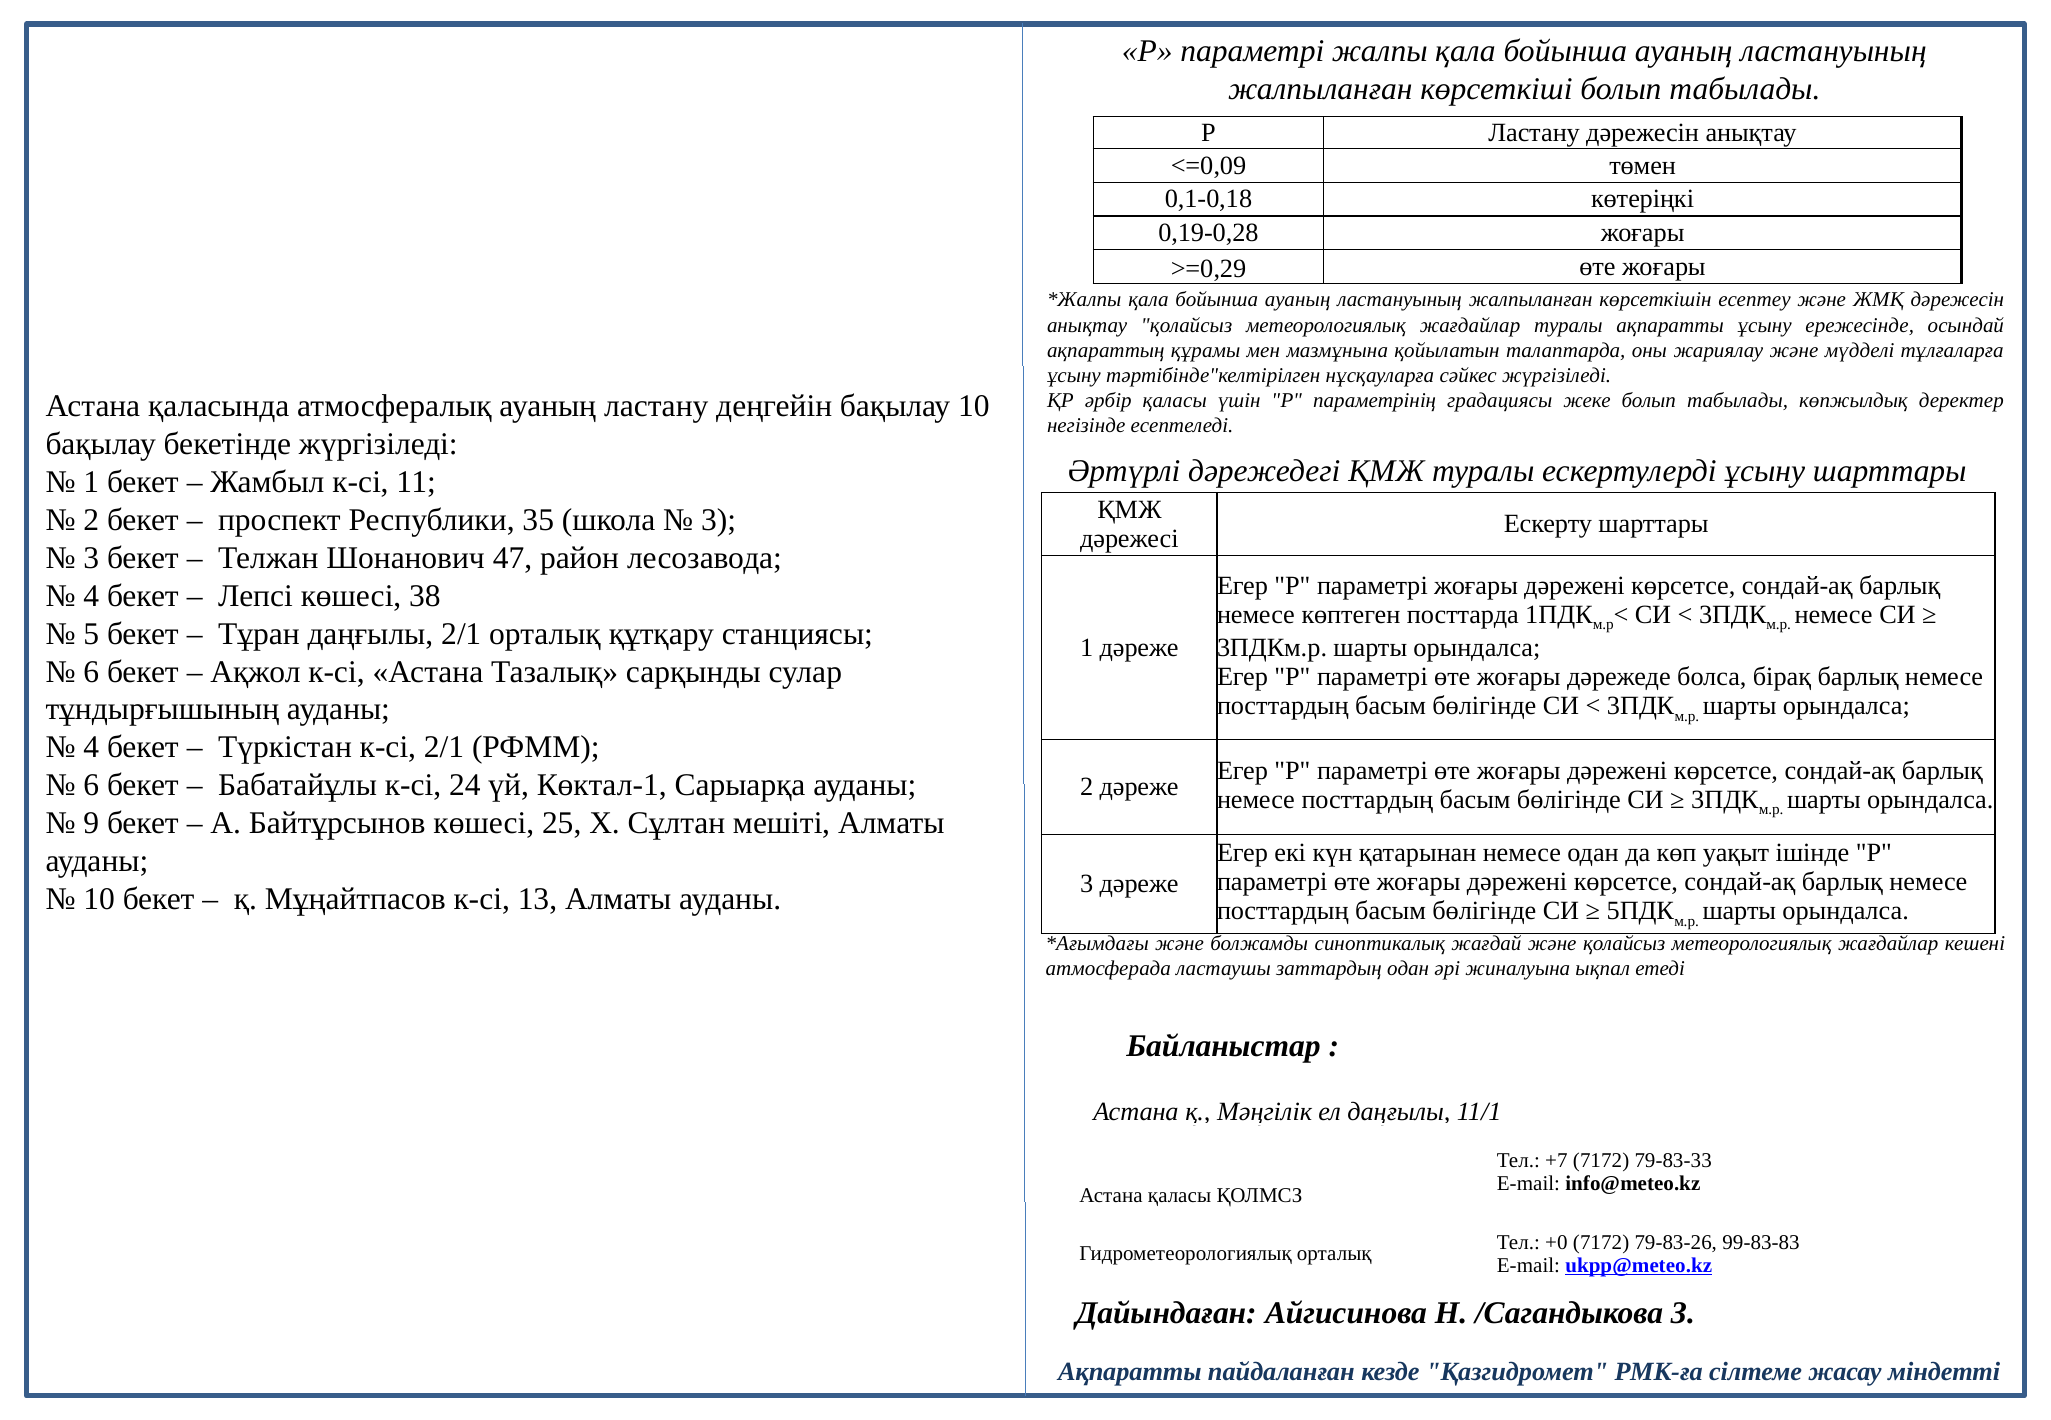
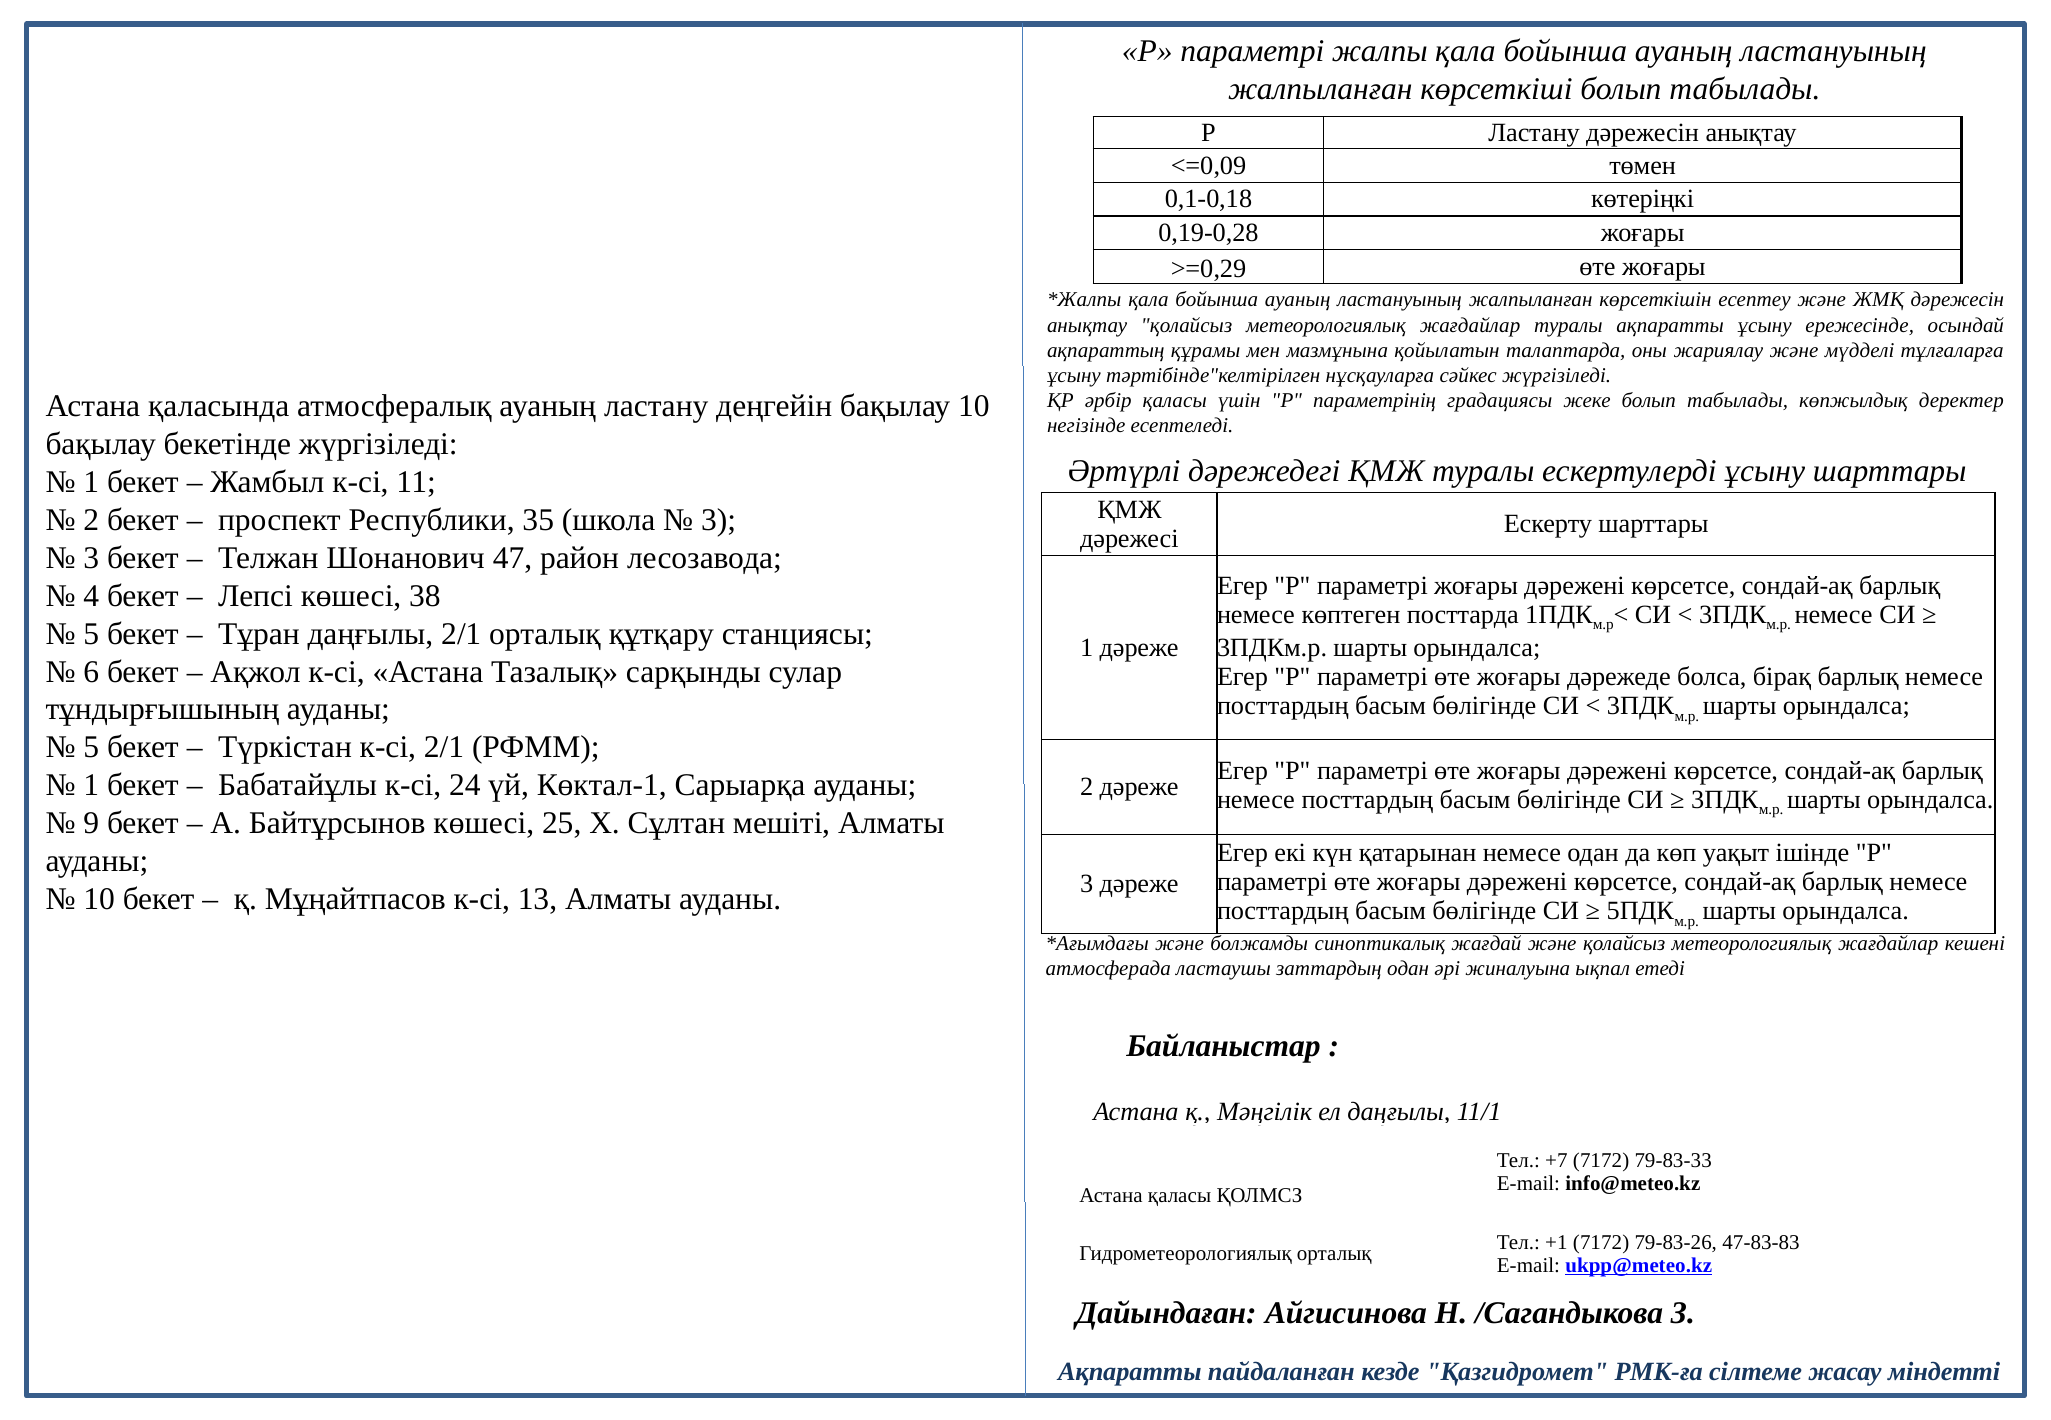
4: 4 -> 5 (91, 747)
6: 6 -> 1 (91, 785)
+0: +0 -> +1 (1556, 1242)
99-83-83: 99-83-83 -> 47-83-83 (1761, 1242)
